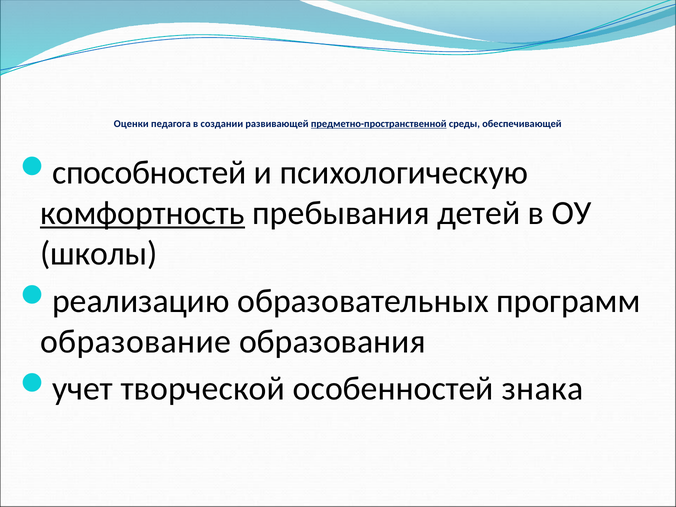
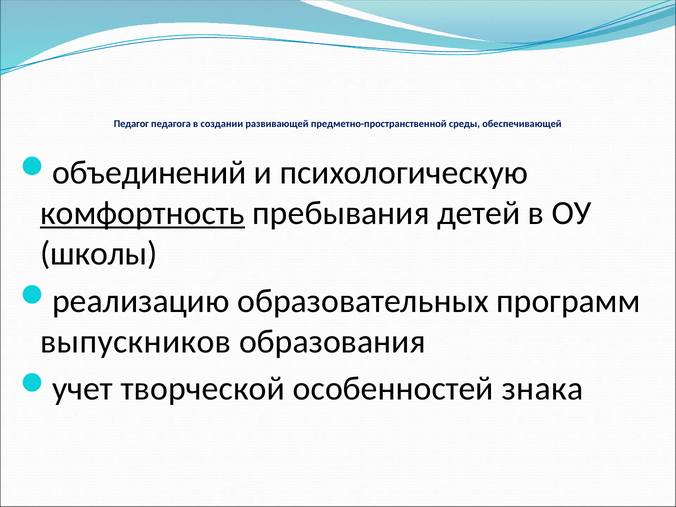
Оценки: Оценки -> Педагог (131, 124)
предметно-пространственной underline: present -> none (379, 124)
способностей: способностей -> объединений (149, 172)
образование: образование -> выпускников (136, 341)
